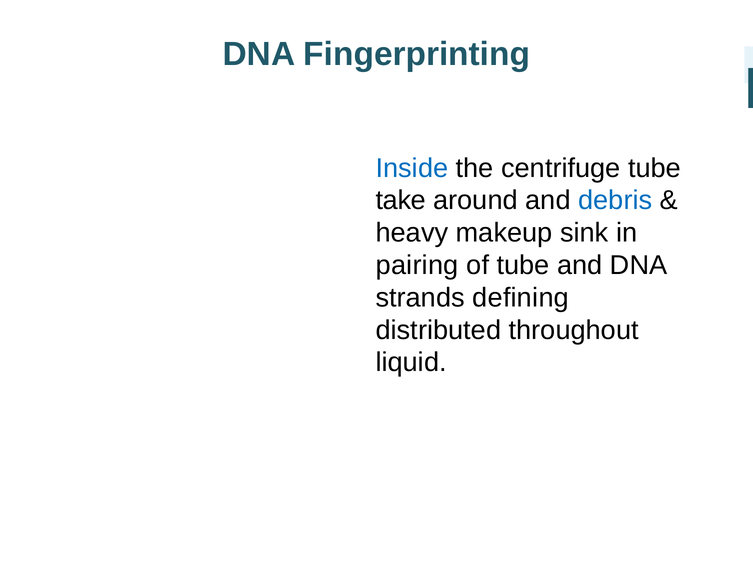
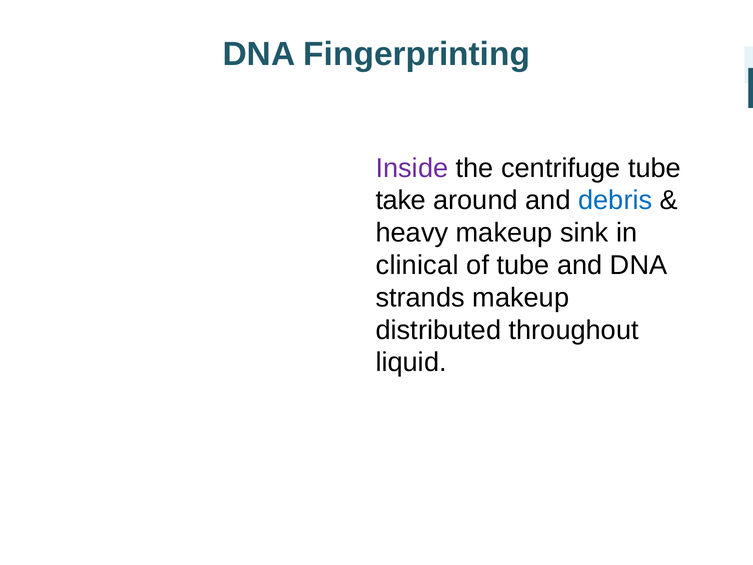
Inside colour: blue -> purple (412, 168)
pairing: pairing -> clinical (417, 265)
strands defining: defining -> makeup (521, 298)
